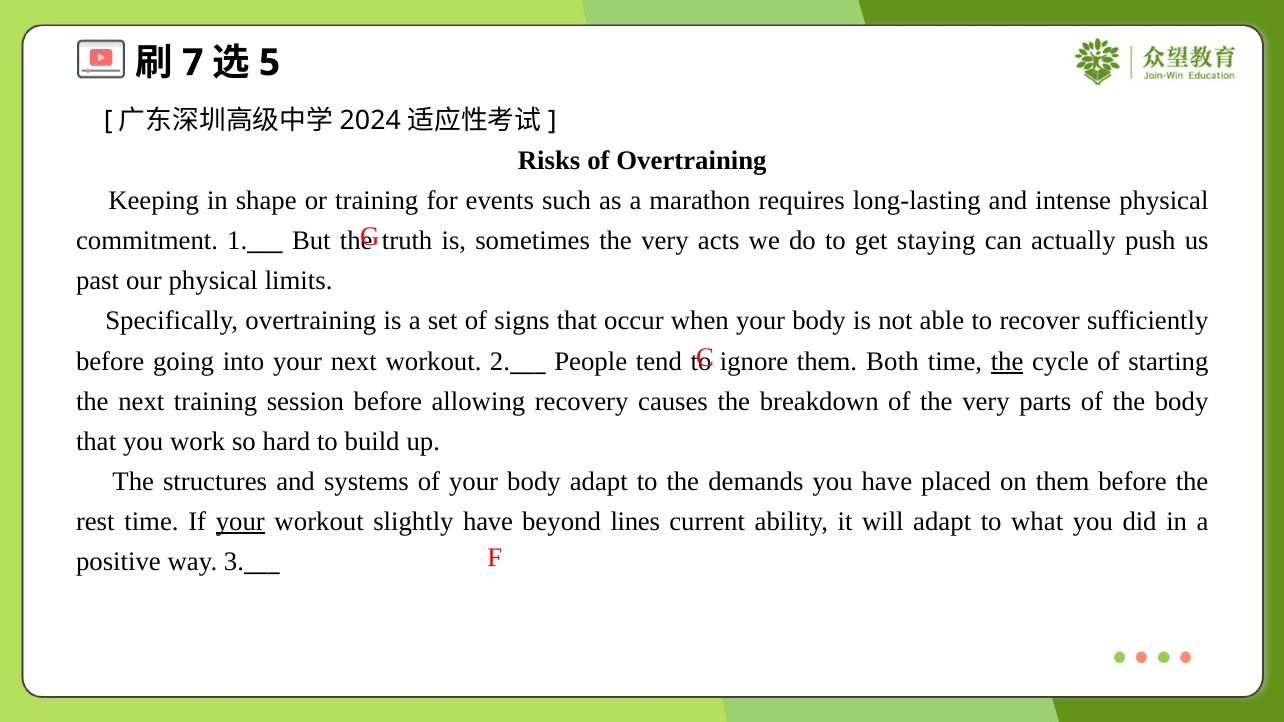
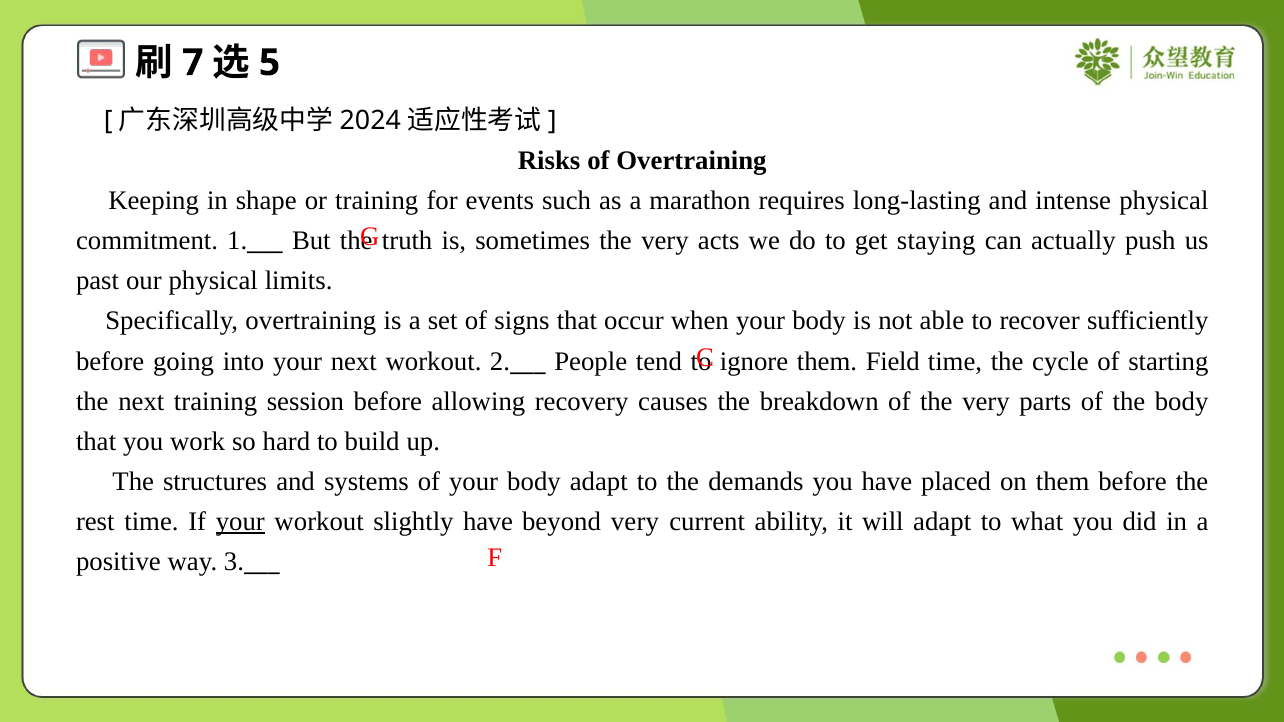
Both: Both -> Field (893, 361)
the underline: present -> none (1007, 361)
beyond lines: lines -> very (635, 522)
